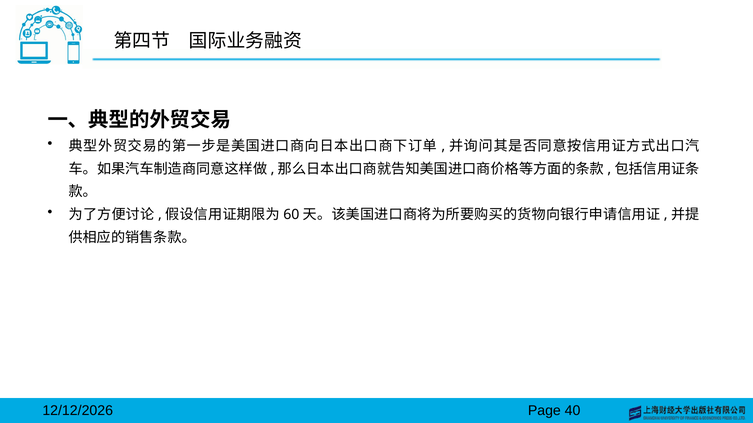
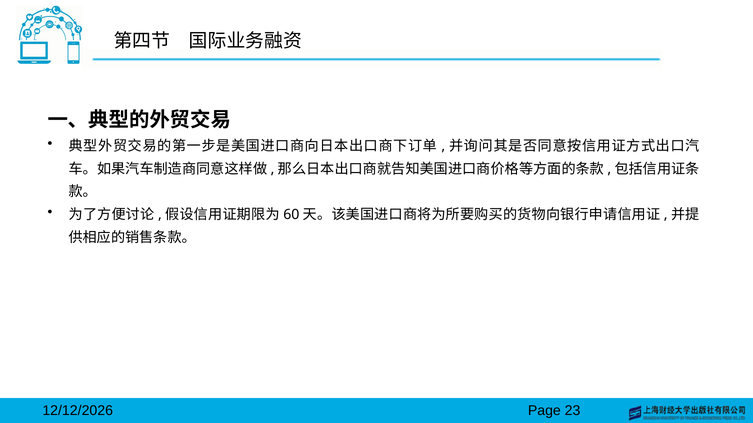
40: 40 -> 23 (573, 411)
